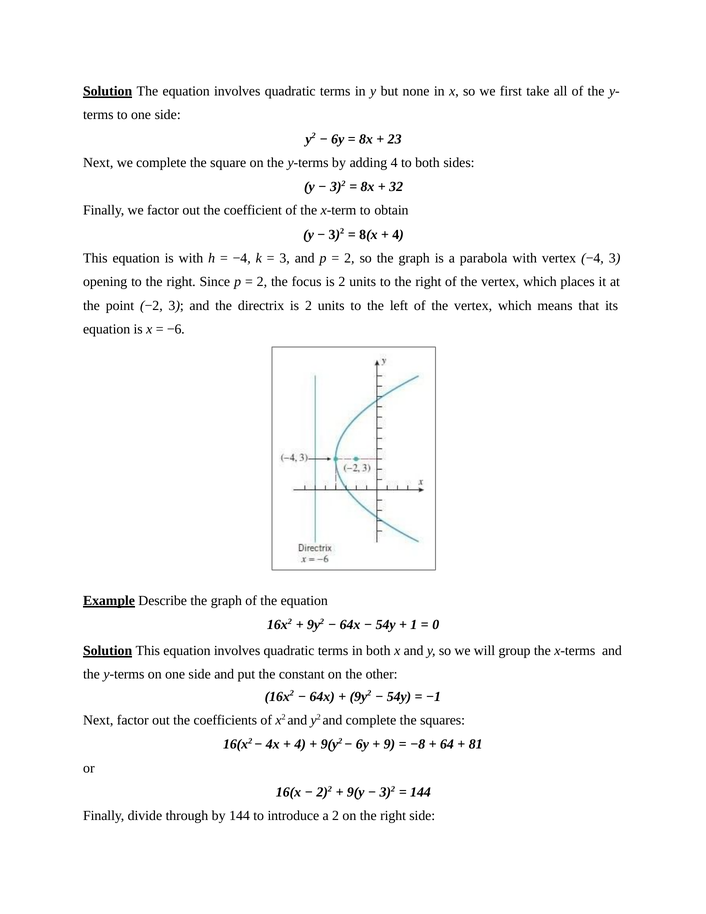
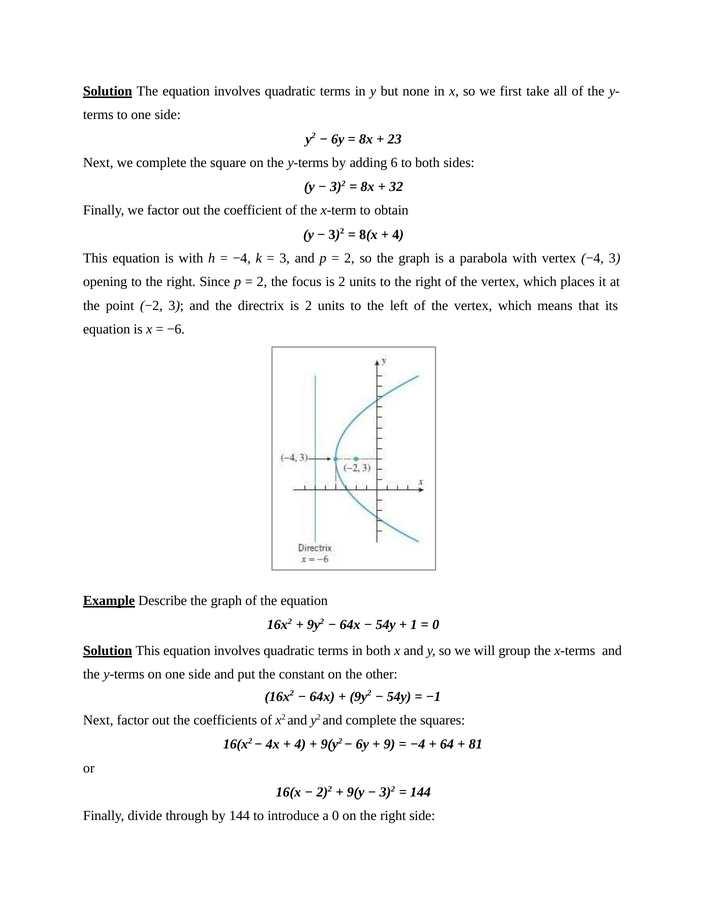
adding 4: 4 -> 6 (394, 162)
−8: −8 -> −4 (418, 744)
a 2: 2 -> 0 (336, 815)
